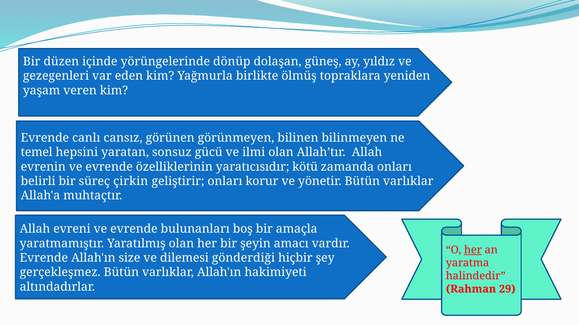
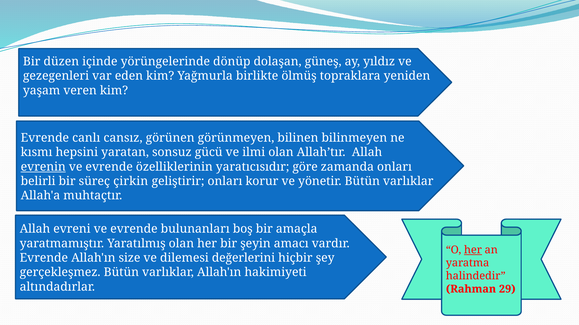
temel: temel -> kısmı (37, 153)
evrenin underline: none -> present (43, 167)
kötü: kötü -> göre (305, 167)
gönderdiği: gönderdiği -> değerlerini (243, 258)
